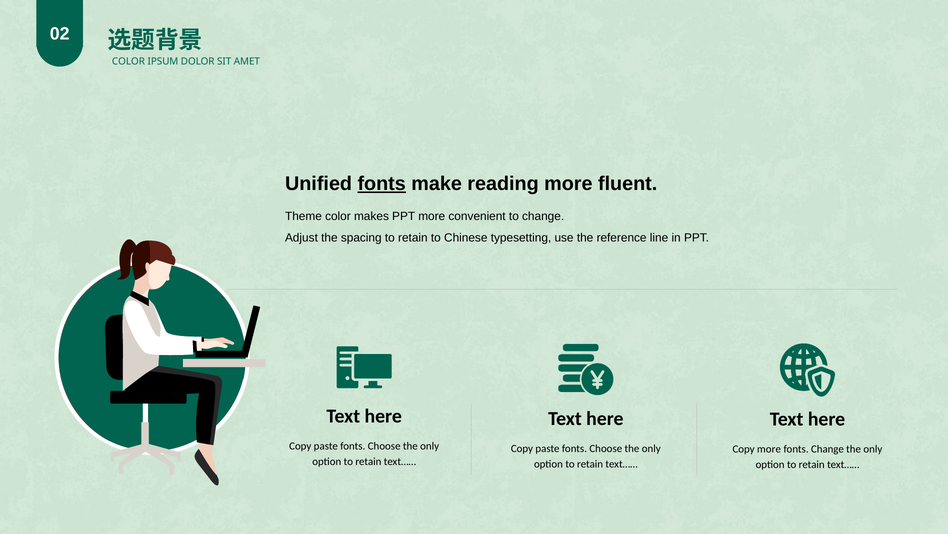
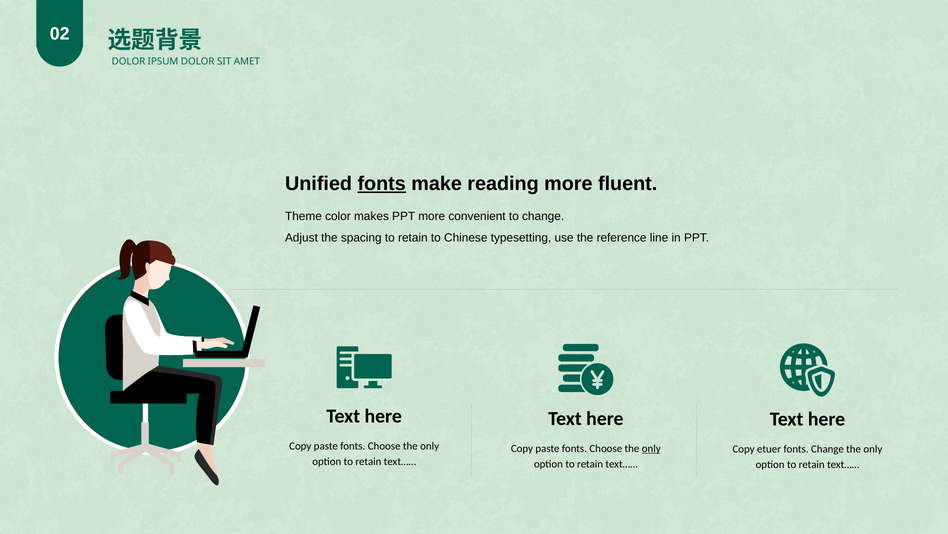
COLOR: COLOR -> DOLOR (129, 61)
only underline: none -> present (651, 448)
Copy more: more -> etuer (769, 448)
